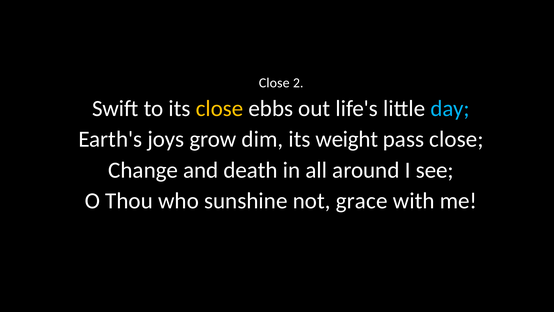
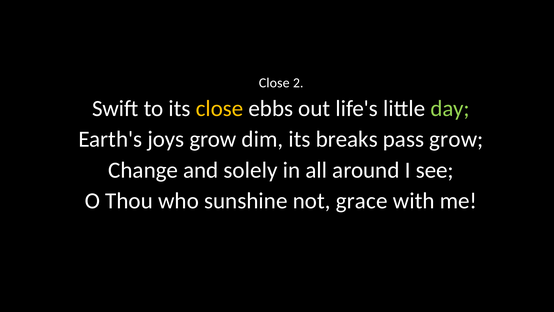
day colour: light blue -> light green (450, 108)
weight: weight -> breaks (347, 139)
pass close: close -> grow (456, 139)
death: death -> solely (251, 170)
